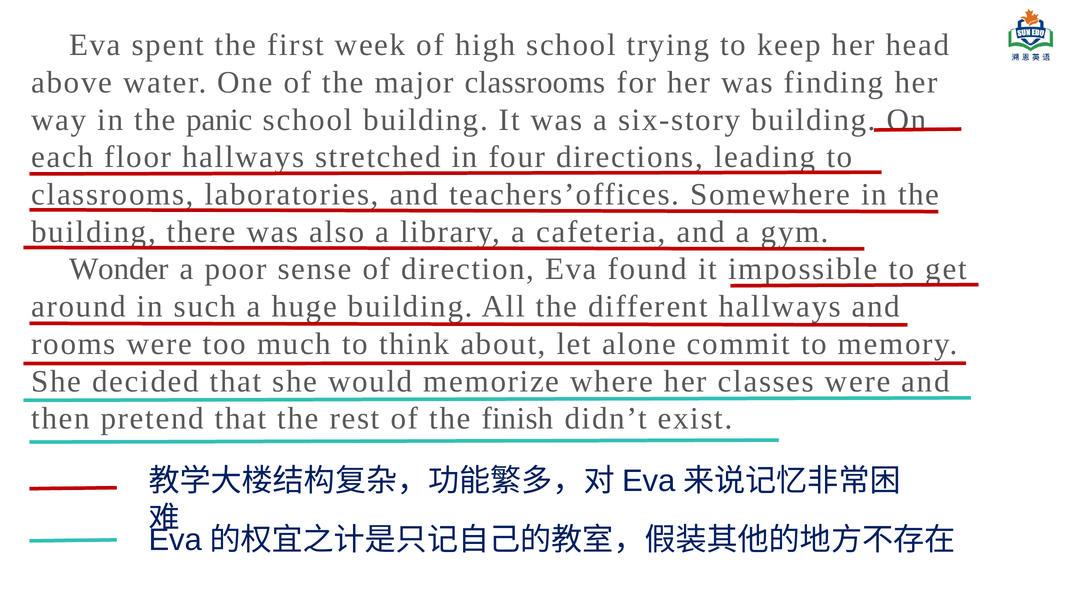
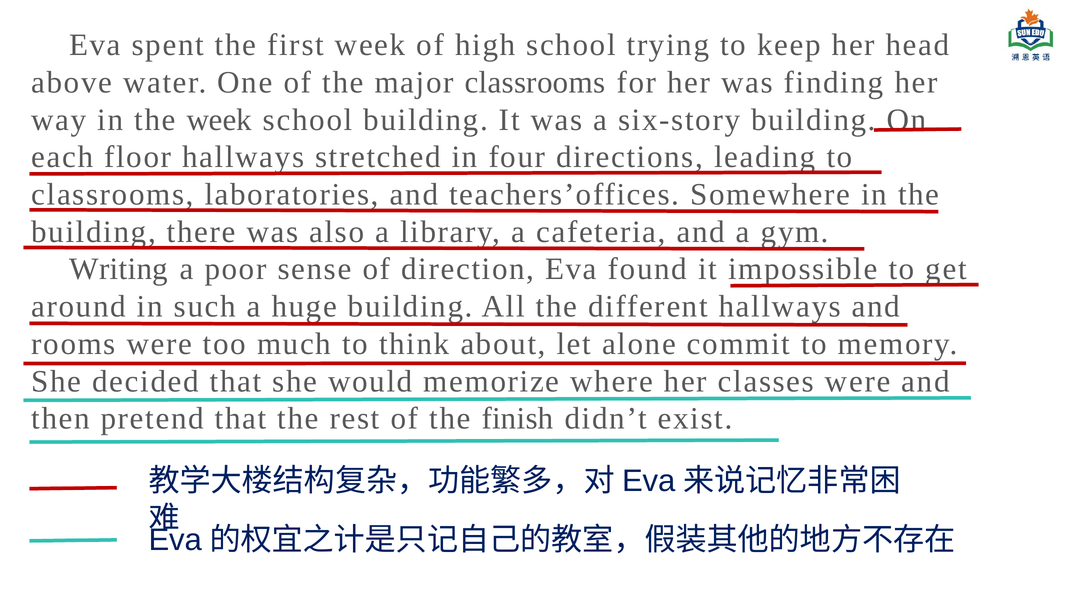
the panic: panic -> week (219, 120)
Wonder: Wonder -> Writing (119, 269)
